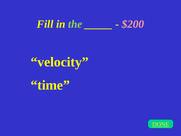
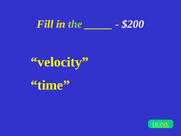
$200 colour: pink -> white (133, 24)
